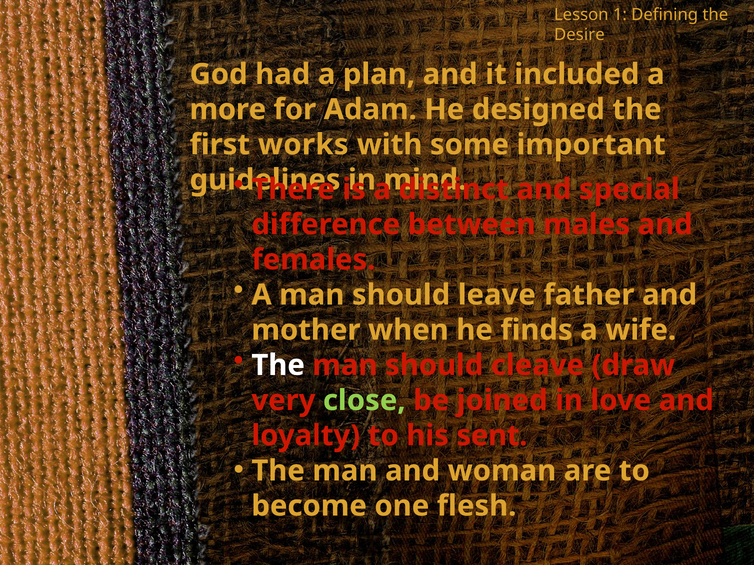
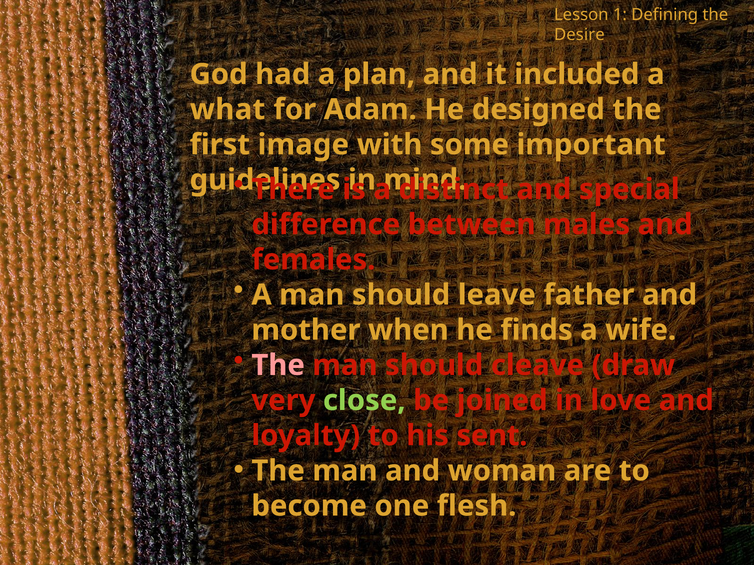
more: more -> what (228, 110)
works: works -> image (303, 145)
The colour: white -> pink (278, 366)
